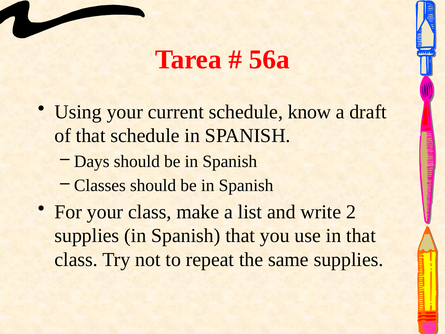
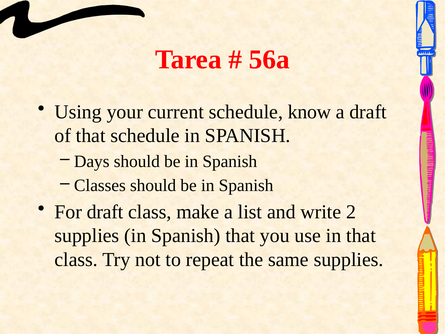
For your: your -> draft (105, 212)
